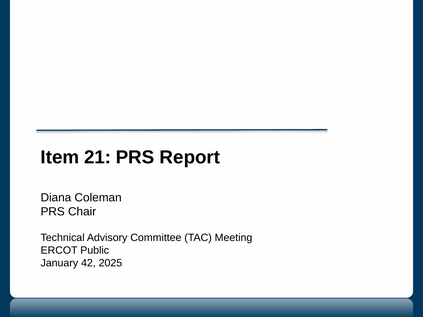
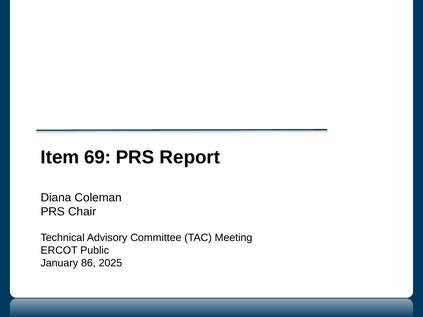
21: 21 -> 69 (98, 157)
42: 42 -> 86 (88, 263)
